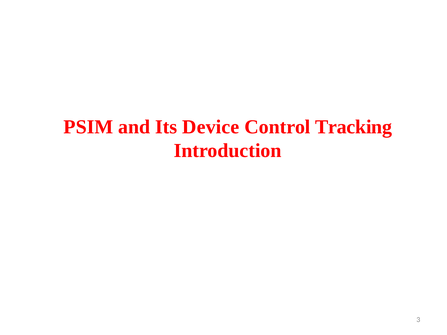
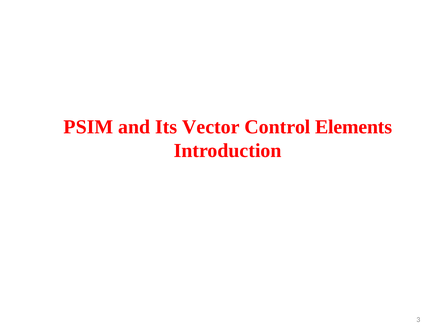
Device: Device -> Vector (211, 127)
Tracking: Tracking -> Elements (354, 127)
